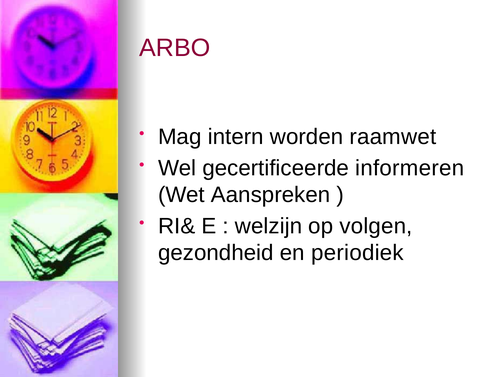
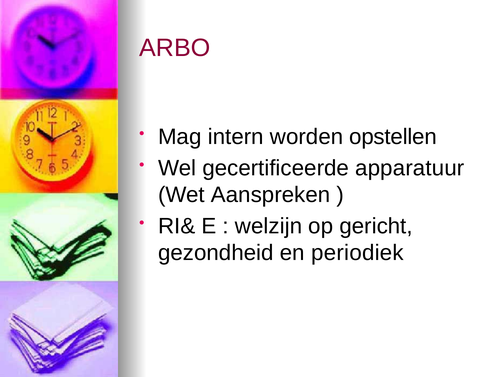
raamwet: raamwet -> opstellen (393, 137)
informeren: informeren -> apparatuur (410, 168)
volgen: volgen -> gericht (376, 226)
